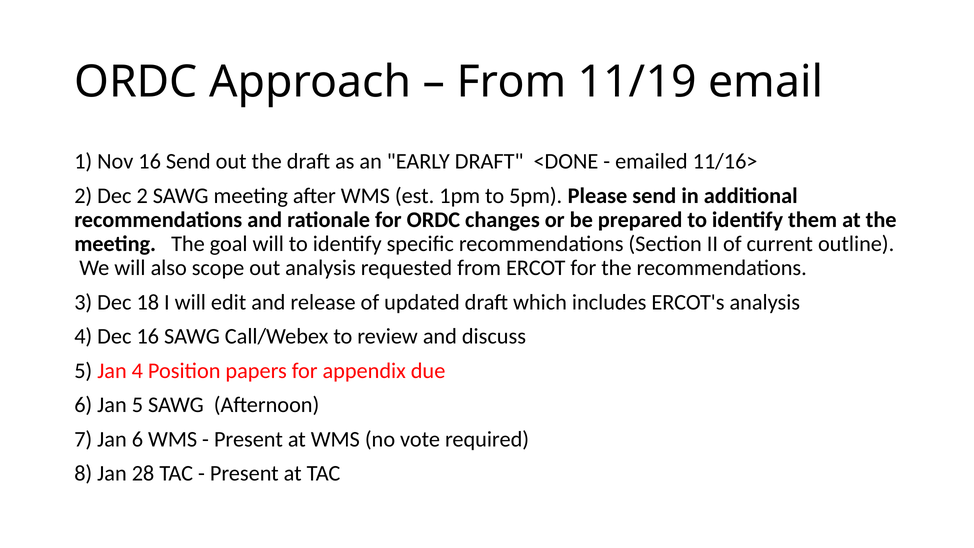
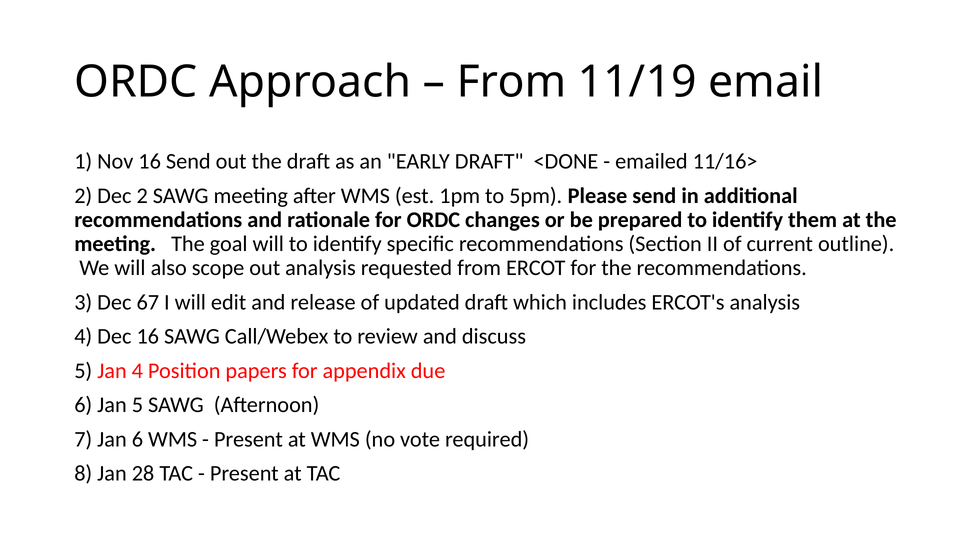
18: 18 -> 67 (148, 302)
